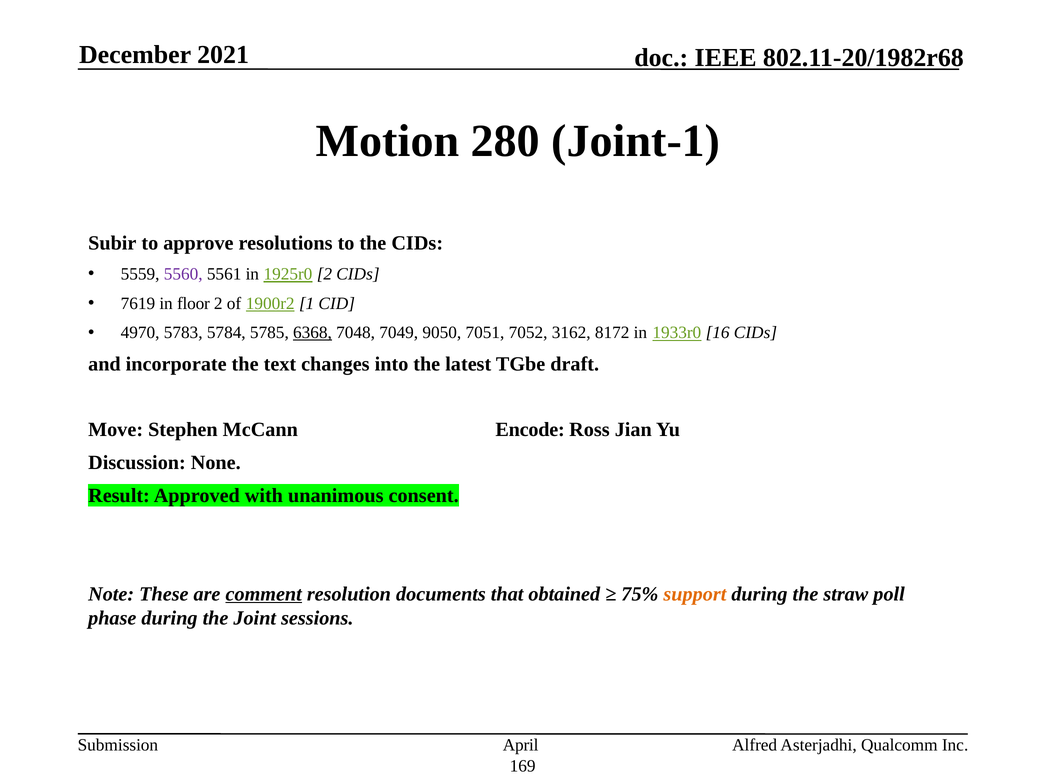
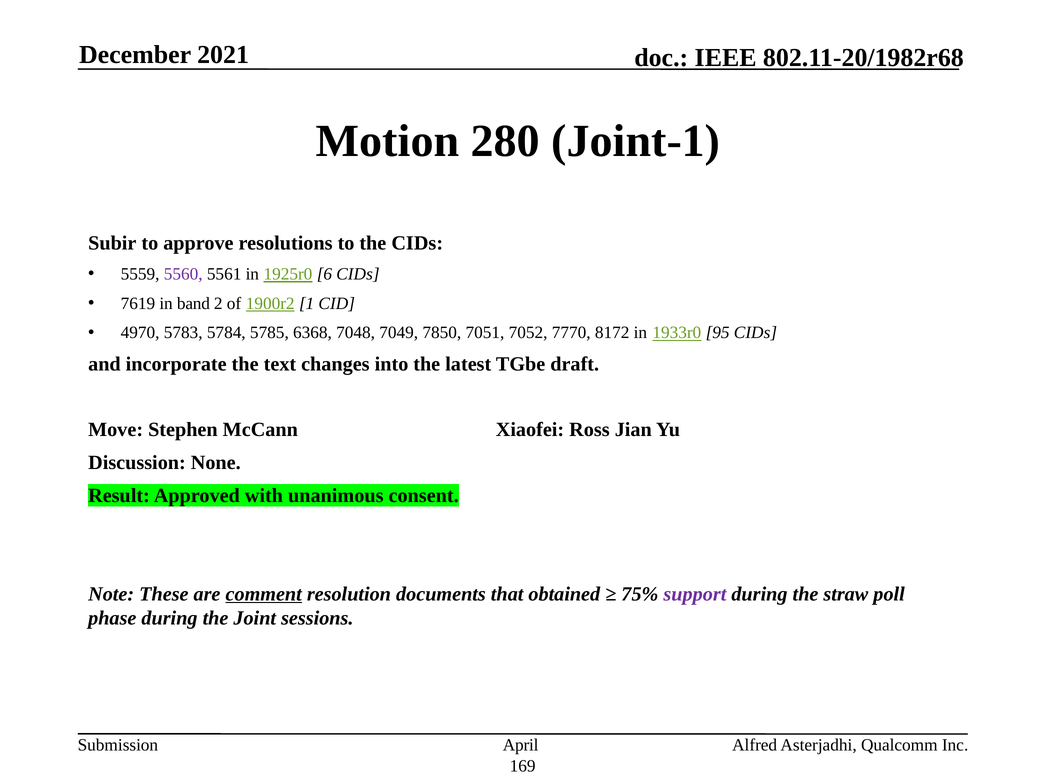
1925r0 2: 2 -> 6 (324, 274)
floor: floor -> band (193, 304)
6368 underline: present -> none (313, 333)
9050: 9050 -> 7850 (442, 333)
3162: 3162 -> 7770 (571, 333)
16: 16 -> 95 (718, 333)
Encode: Encode -> Xiaofei (530, 430)
support colour: orange -> purple (695, 595)
